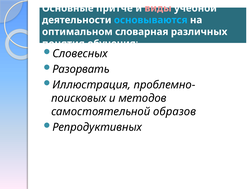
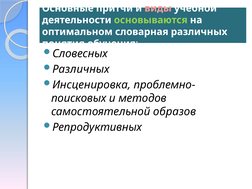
притче: притче -> притчи (114, 8)
основываются colour: light blue -> light green (151, 20)
Разорвать: Разорвать -> Различных (81, 69)
Иллюстрация: Иллюстрация -> Инсценировка (92, 85)
